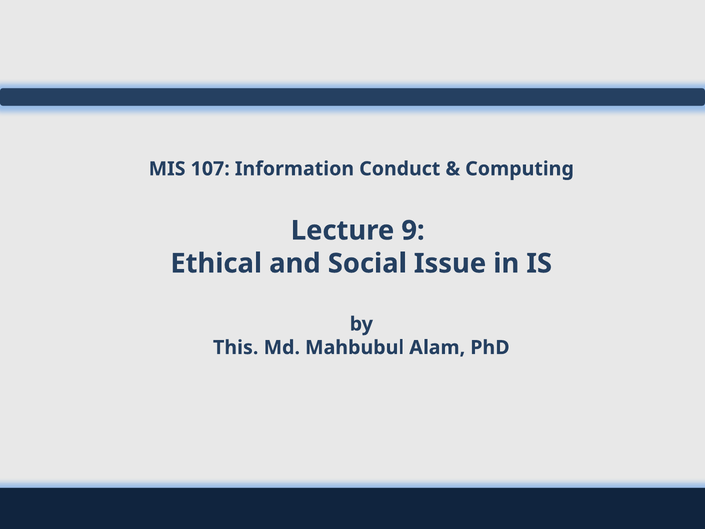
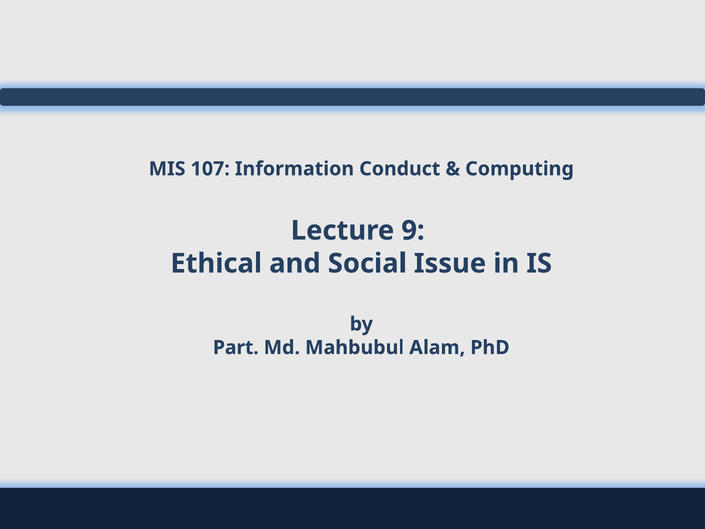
This: This -> Part (236, 347)
